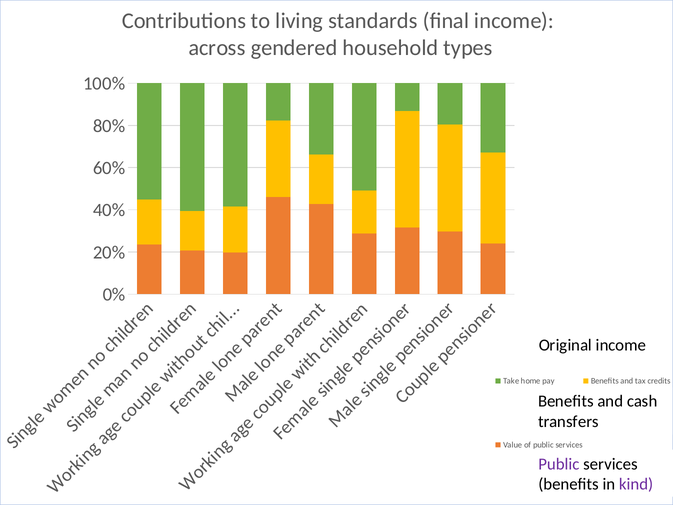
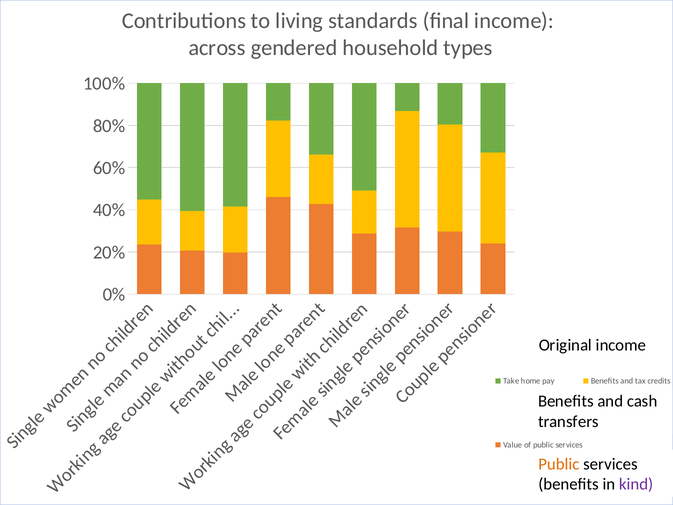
Public colour: purple -> orange (559, 464)
